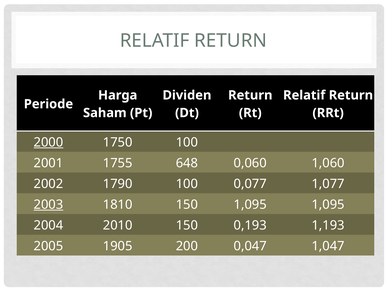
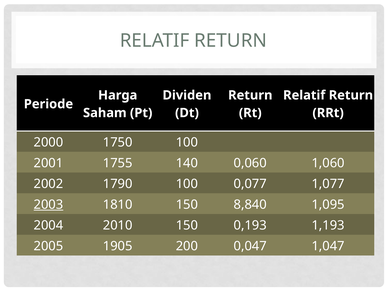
2000 underline: present -> none (48, 142)
648: 648 -> 140 (187, 163)
150 1,095: 1,095 -> 8,840 (250, 205)
